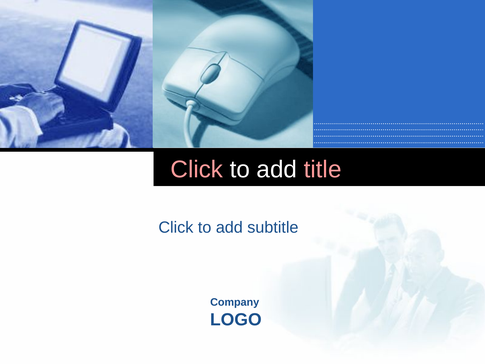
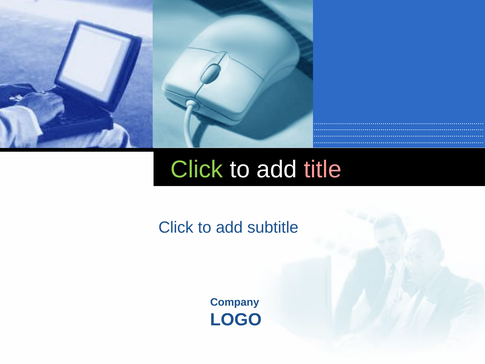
Click colour: pink -> light green (197, 169)
